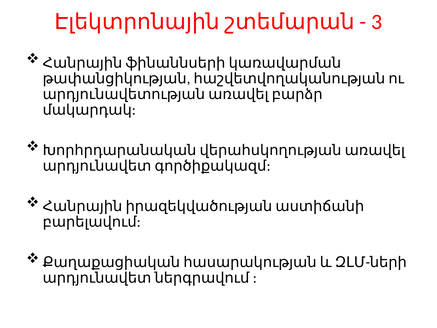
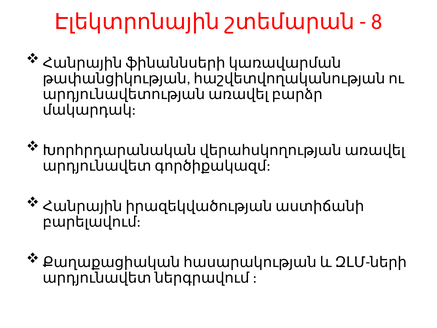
3: 3 -> 8 (377, 22)
